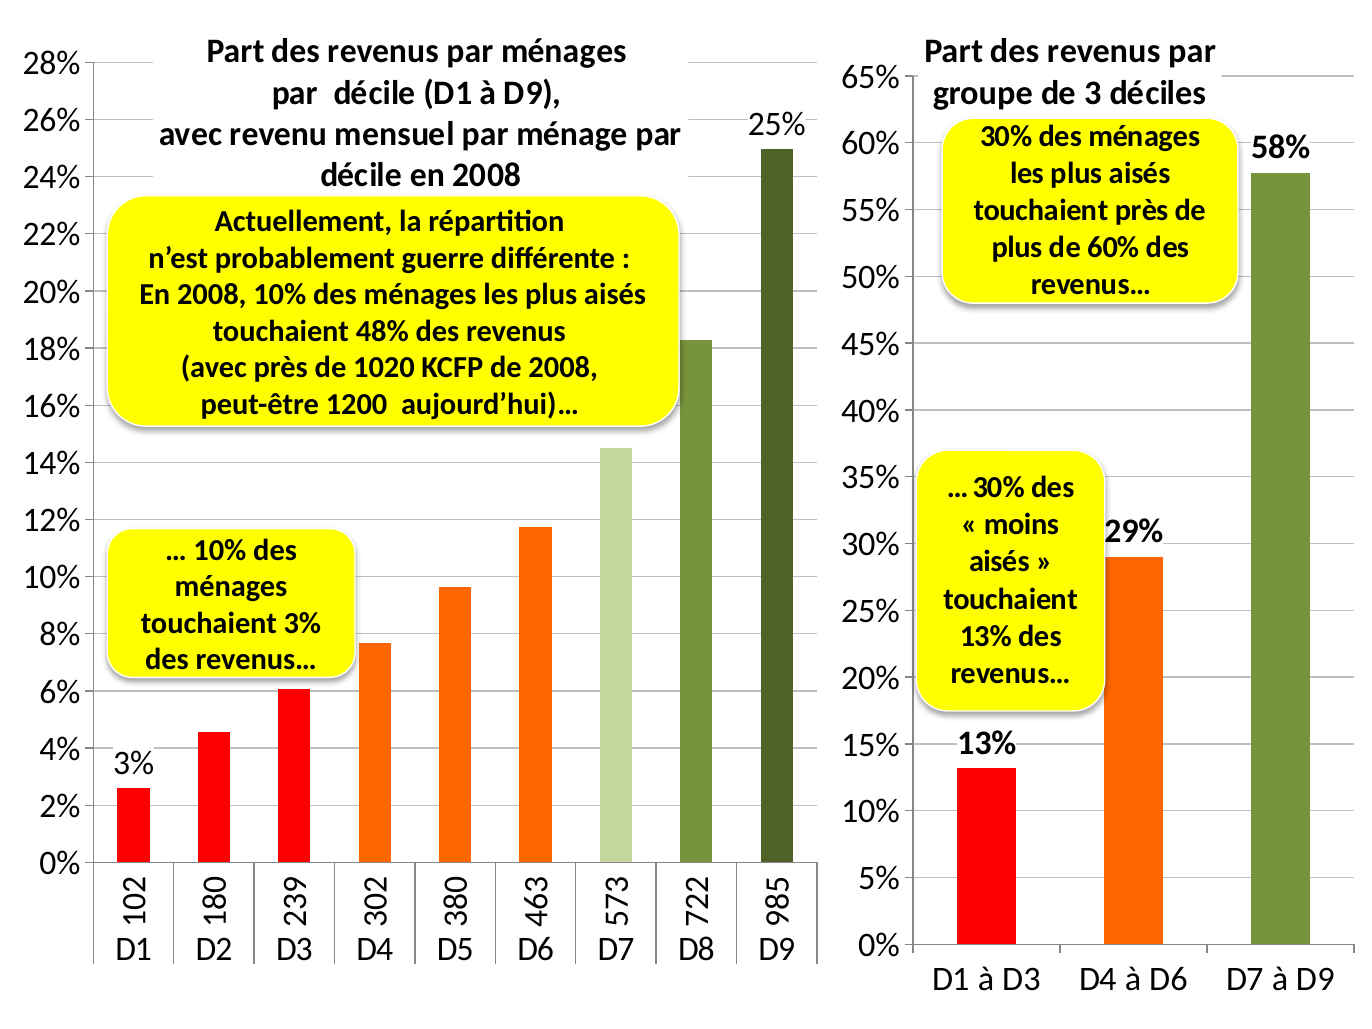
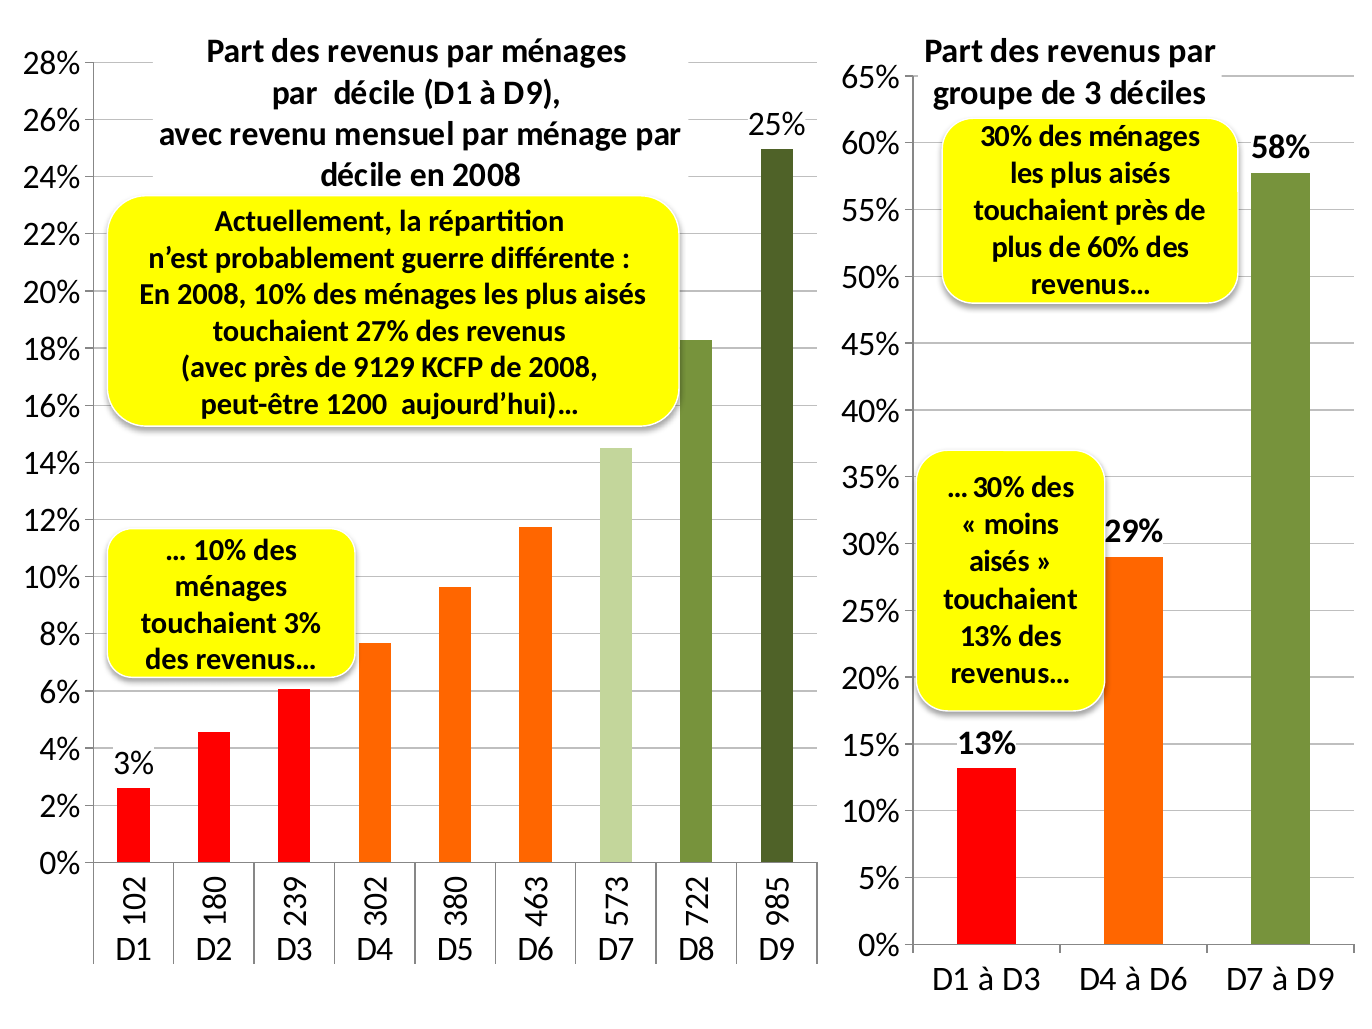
48%: 48% -> 27% (382, 331)
1020: 1020 -> 9129 (384, 368)
